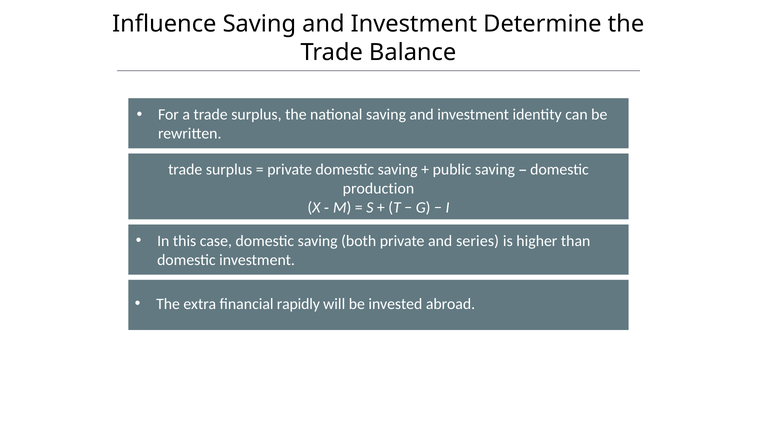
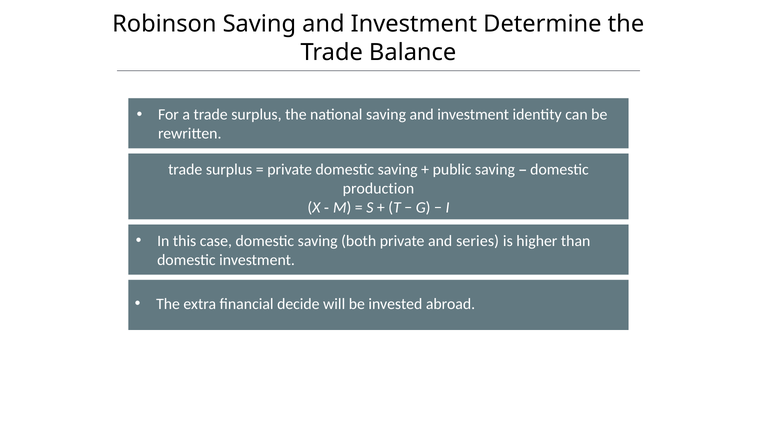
Influence: Influence -> Robinson (164, 24)
rapidly: rapidly -> decide (298, 304)
